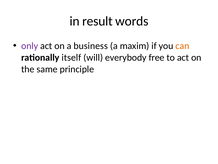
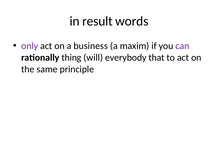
can colour: orange -> purple (182, 46)
itself: itself -> thing (71, 57)
free: free -> that (157, 57)
